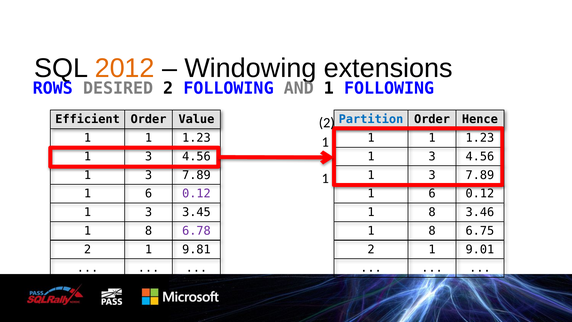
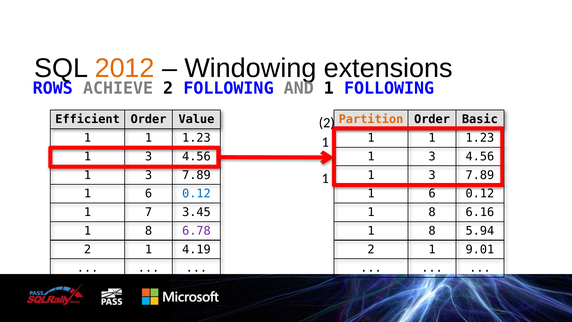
DESIRED: DESIRED -> ACHIEVE (118, 88)
Partition colour: blue -> orange (371, 119)
Hence: Hence -> Basic (480, 119)
0.12 colour: purple -> blue (196, 194)
3: 3 -> 7 (149, 212)
3.46: 3.46 -> 6.16 (480, 212)
6.75: 6.75 -> 5.94 (480, 231)
9.81: 9.81 -> 4.19 (196, 249)
